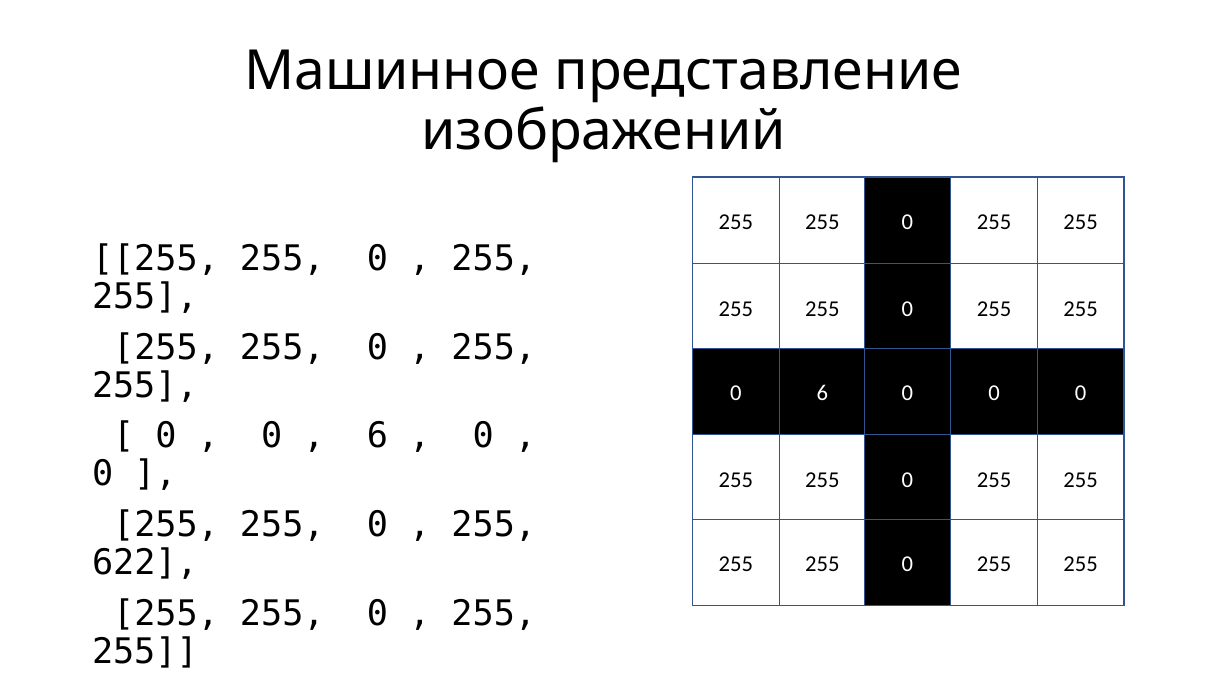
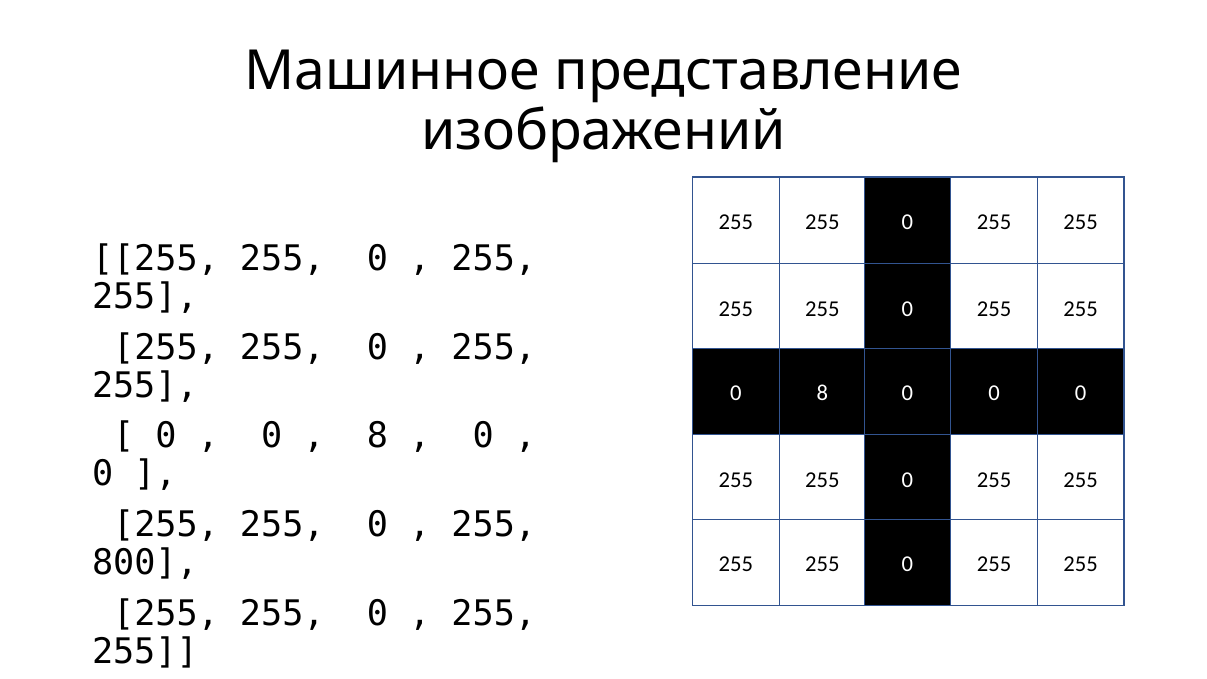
0 6: 6 -> 8 (822, 393)
6: 6 -> 8 (377, 436)
622: 622 -> 800 (145, 563)
